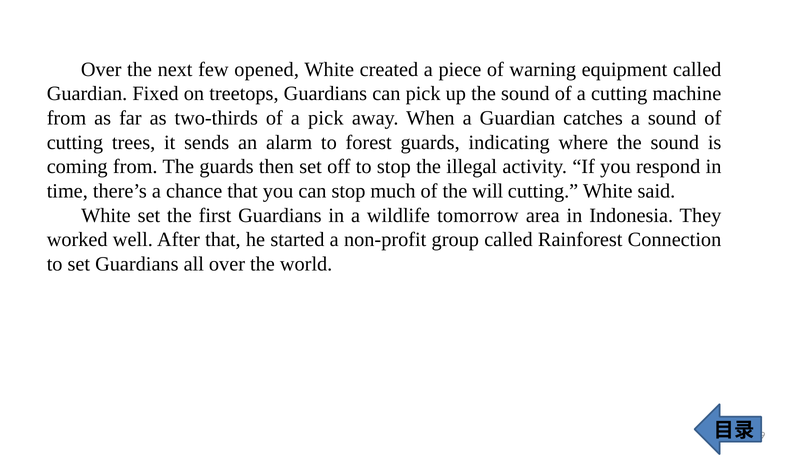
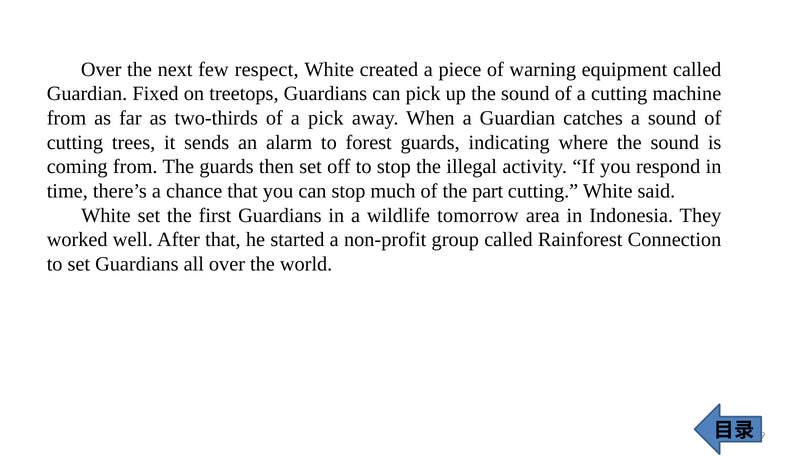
opened: opened -> respect (267, 70)
will: will -> part (488, 191)
